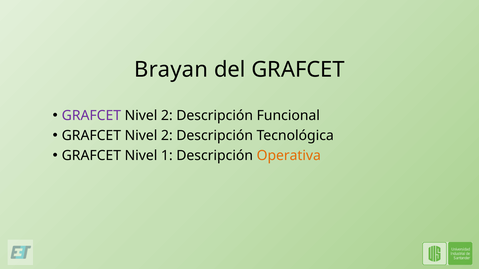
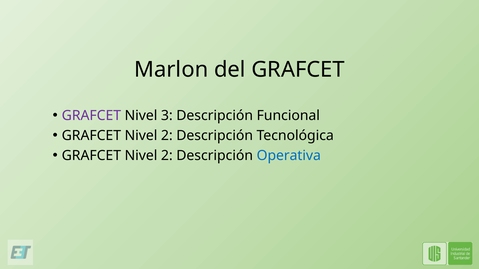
Brayan: Brayan -> Marlon (171, 70)
2: 2 -> 3 (167, 116)
1: 1 -> 2 (167, 156)
Operativa colour: orange -> blue (289, 156)
